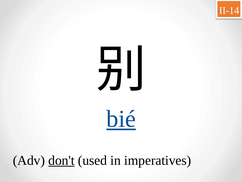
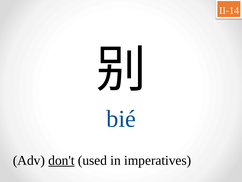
bié underline: present -> none (121, 119)
